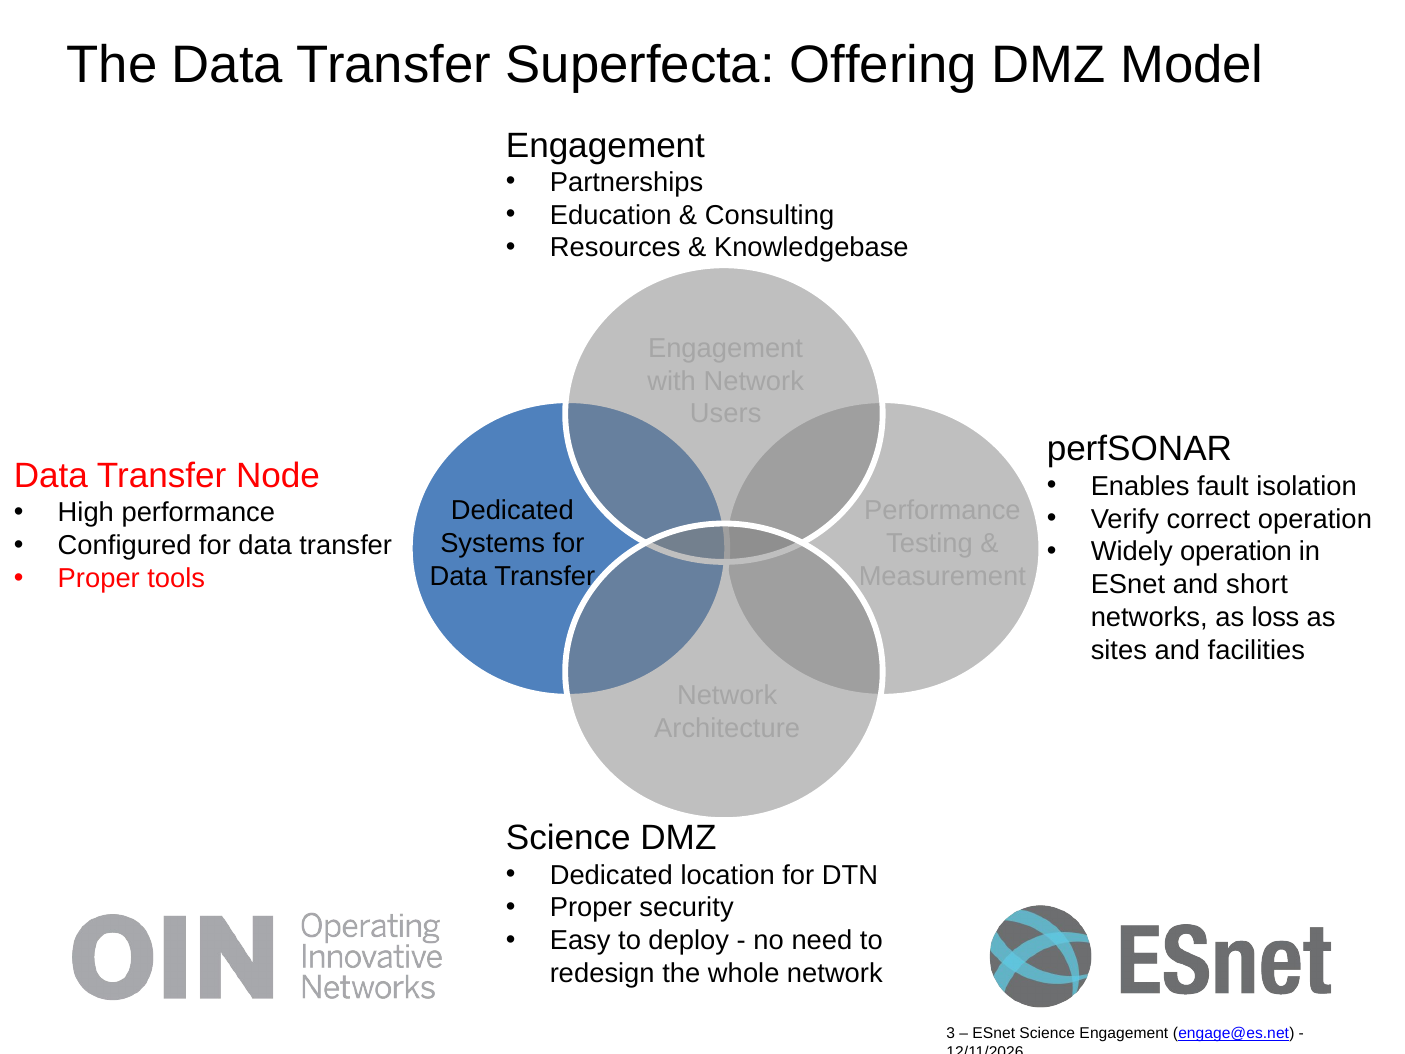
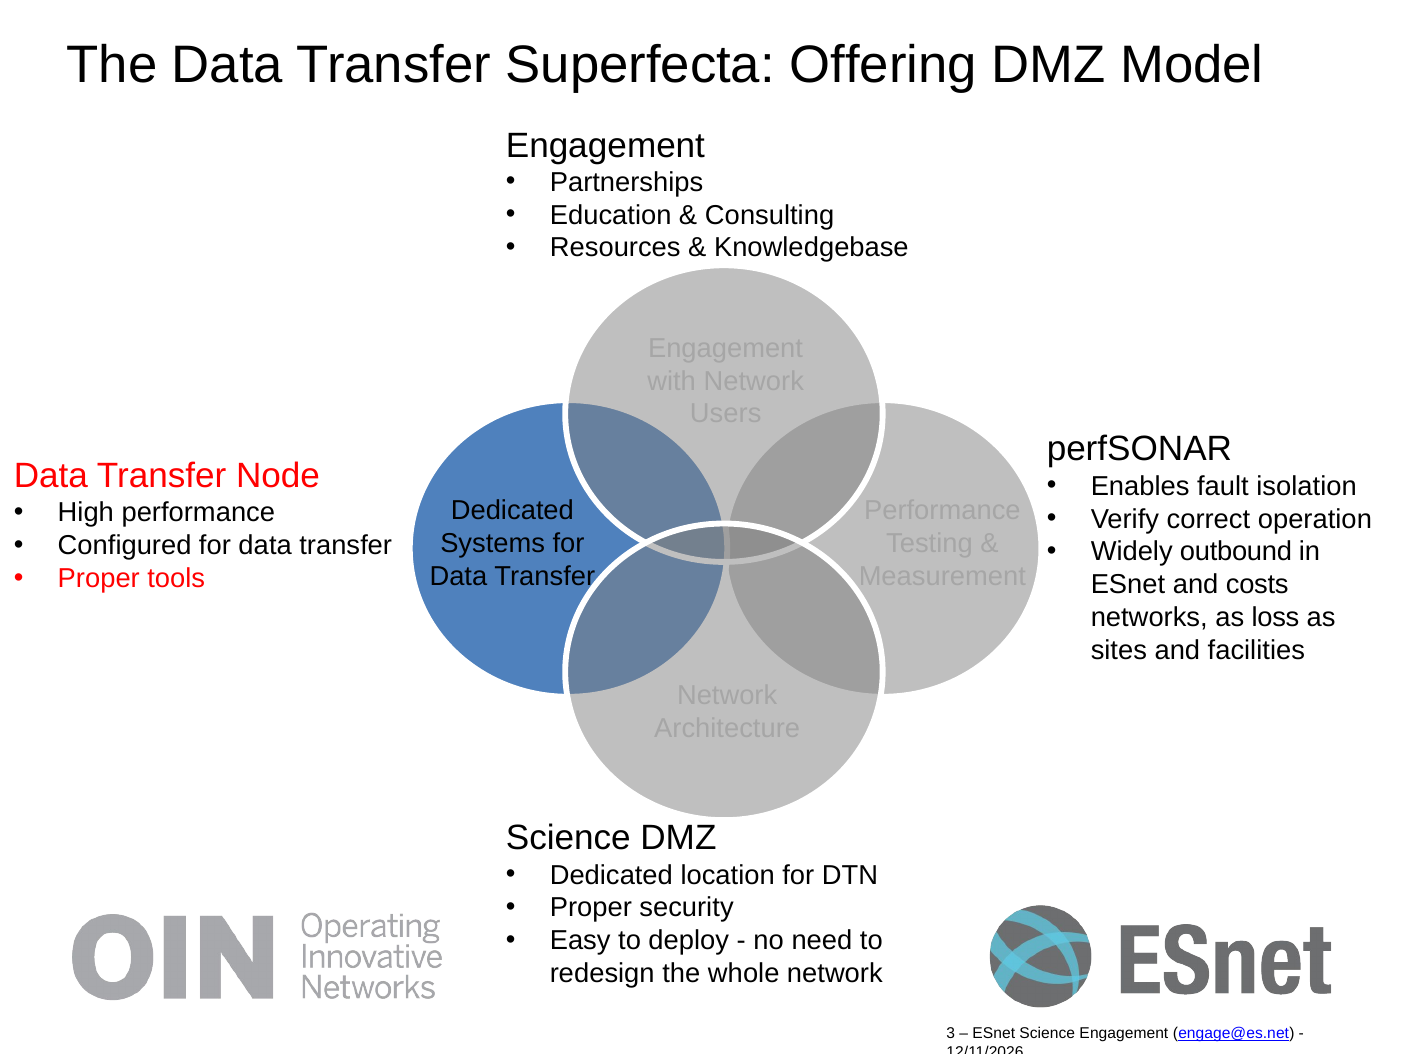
Widely operation: operation -> outbound (1236, 552)
short: short -> costs (1257, 585)
